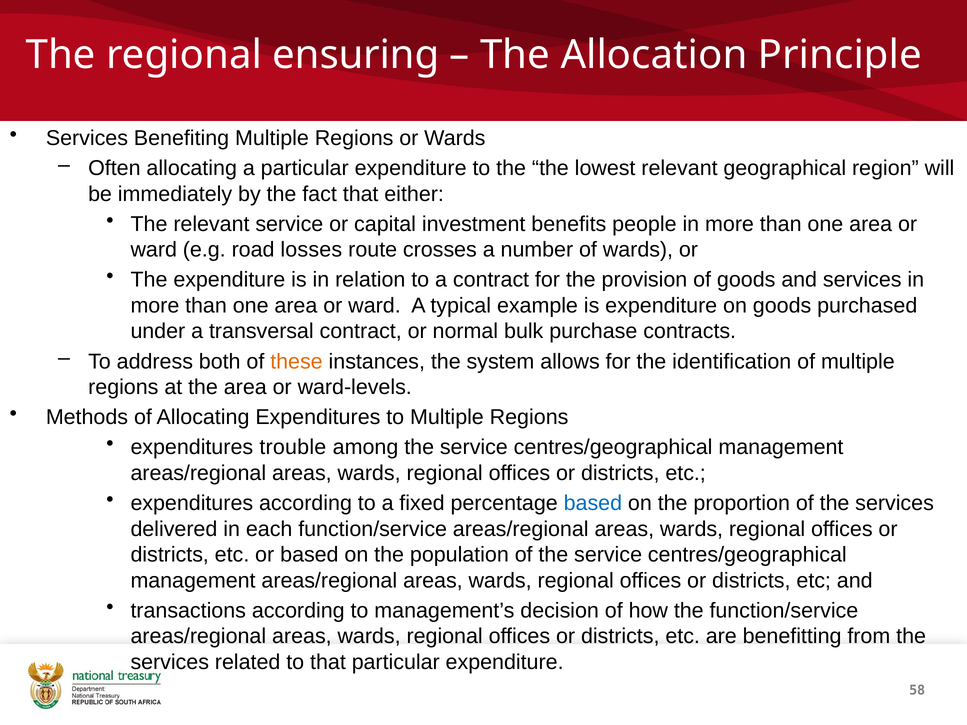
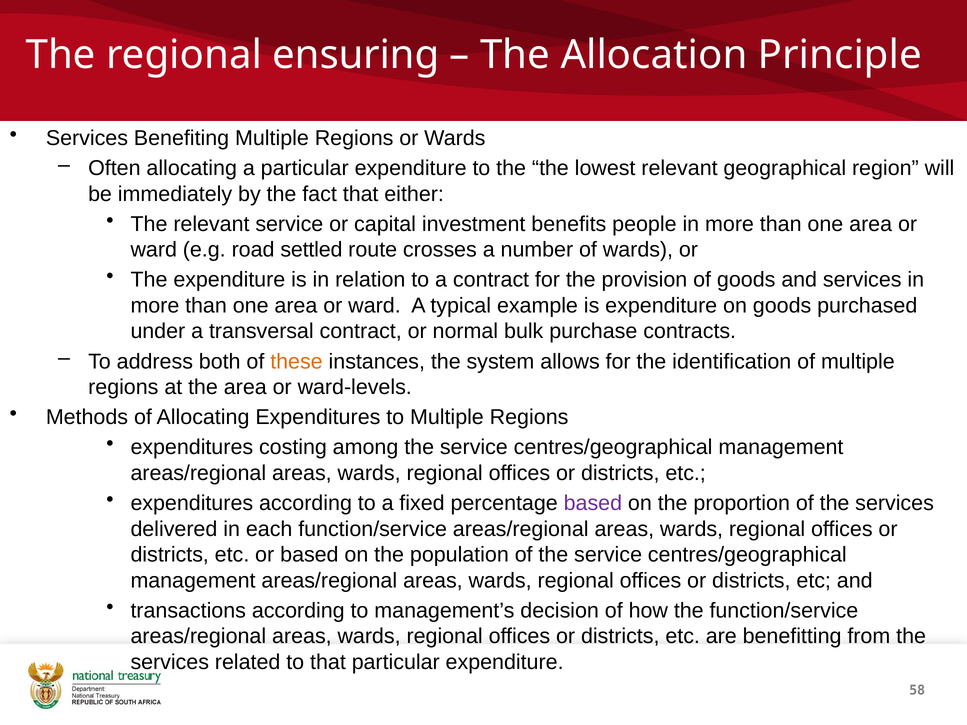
losses: losses -> settled (311, 250)
trouble: trouble -> costing (293, 447)
based colour: blue -> purple (593, 503)
